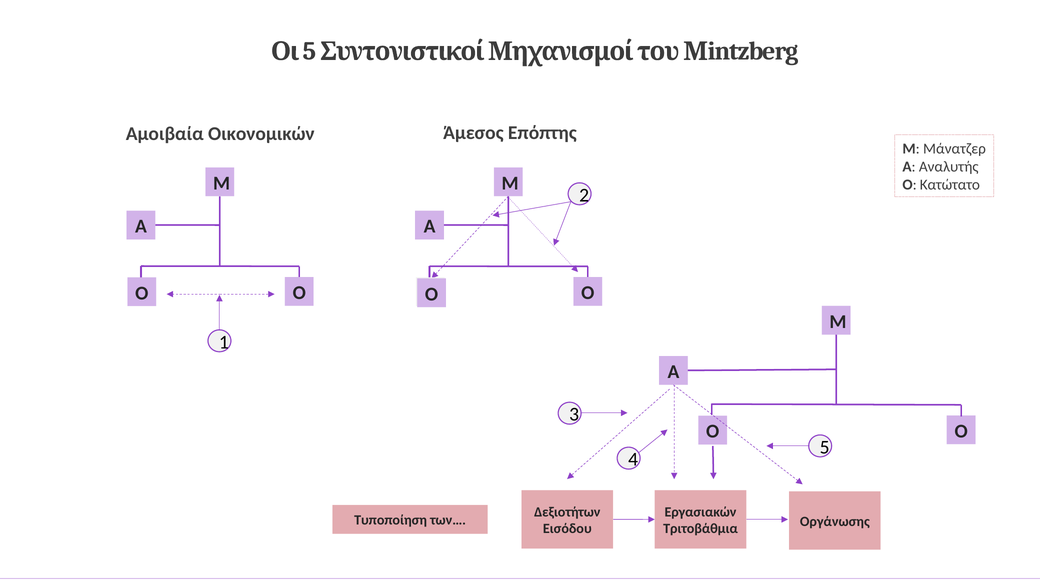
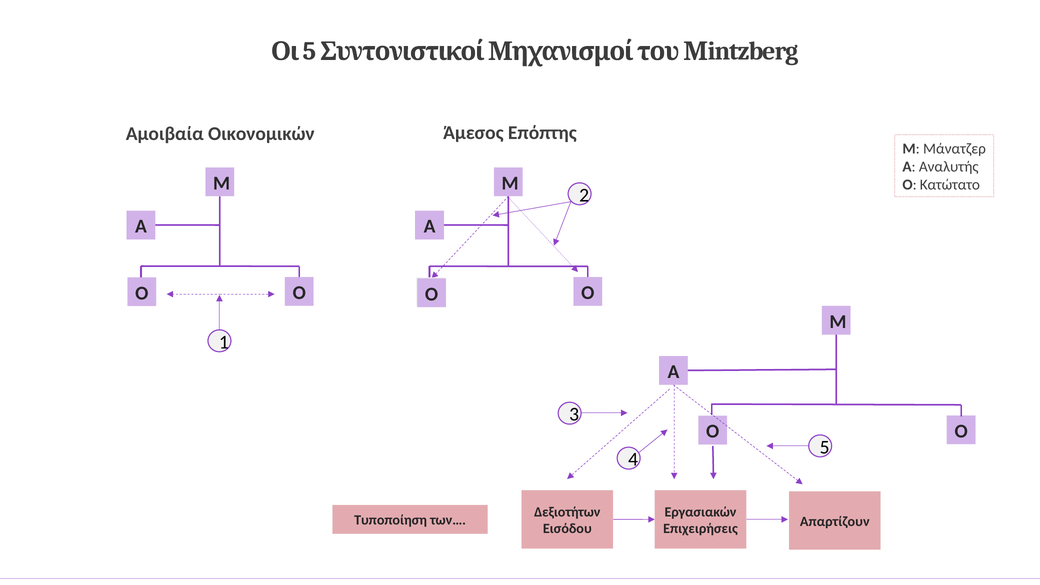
Οργάνωσης: Οργάνωσης -> Απαρτίζουν (835, 521)
Τριτοβάθμια: Τριτοβάθμια -> Επιχειρήσεις (700, 529)
